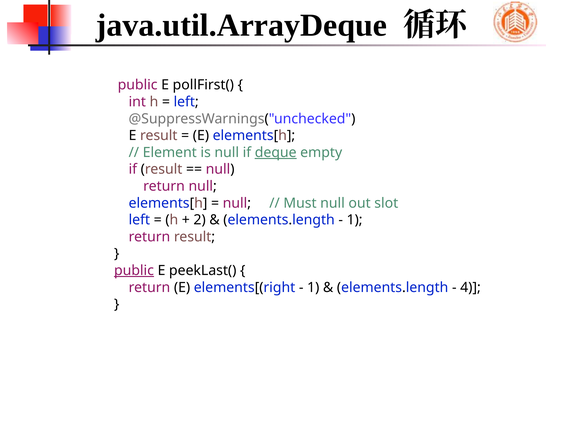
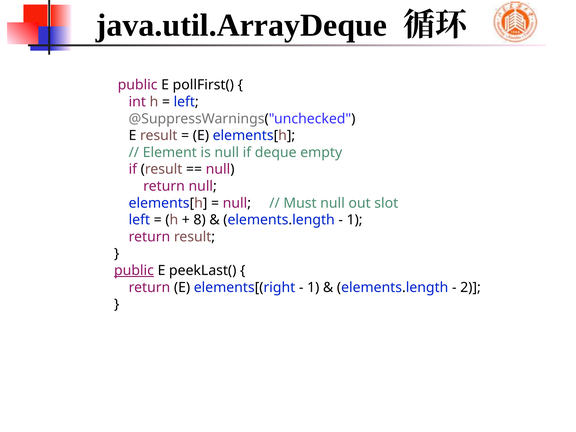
deque underline: present -> none (276, 152)
2: 2 -> 8 (200, 220)
4: 4 -> 2 (471, 287)
